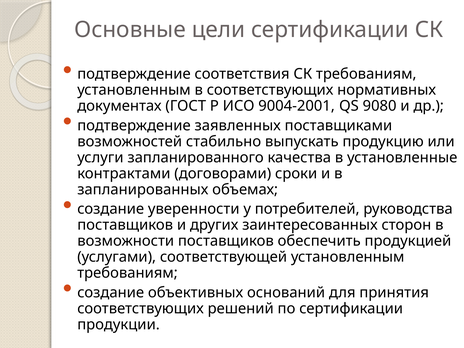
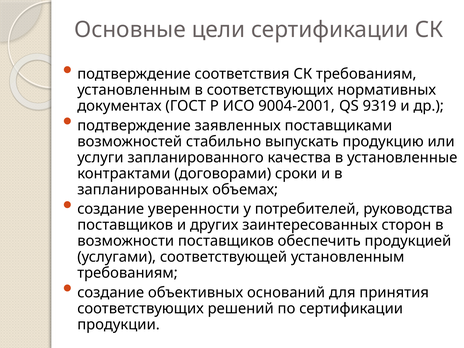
9080: 9080 -> 9319 (380, 106)
